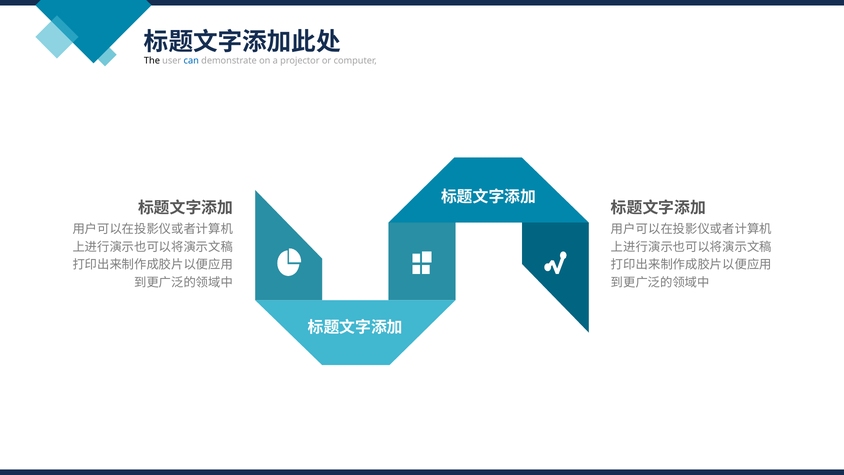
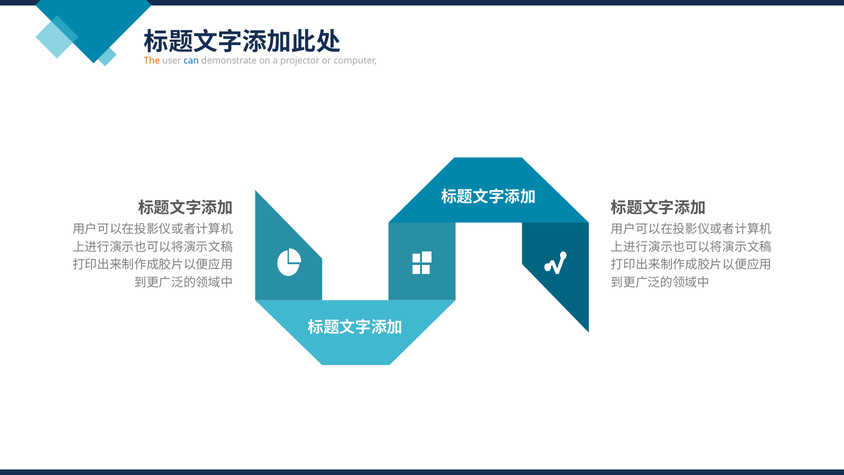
The colour: black -> orange (152, 61)
